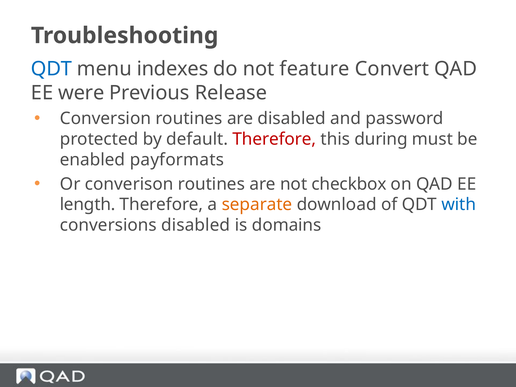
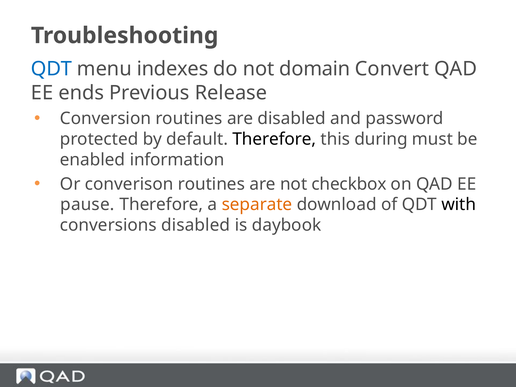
feature: feature -> domain (315, 69)
were: were -> ends (81, 93)
Therefore colour: red -> black (274, 139)
payformats: payformats -> information (177, 160)
length: length -> pause (87, 205)
with colour: blue -> black (459, 205)
domains: domains -> daybook (287, 225)
